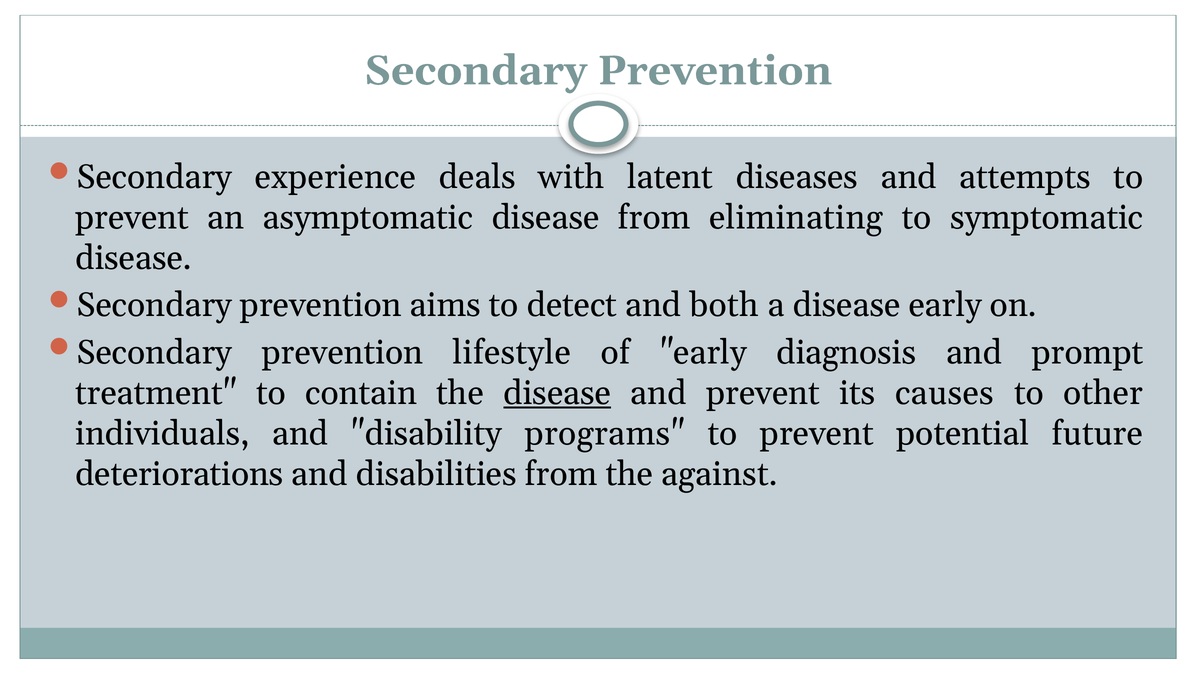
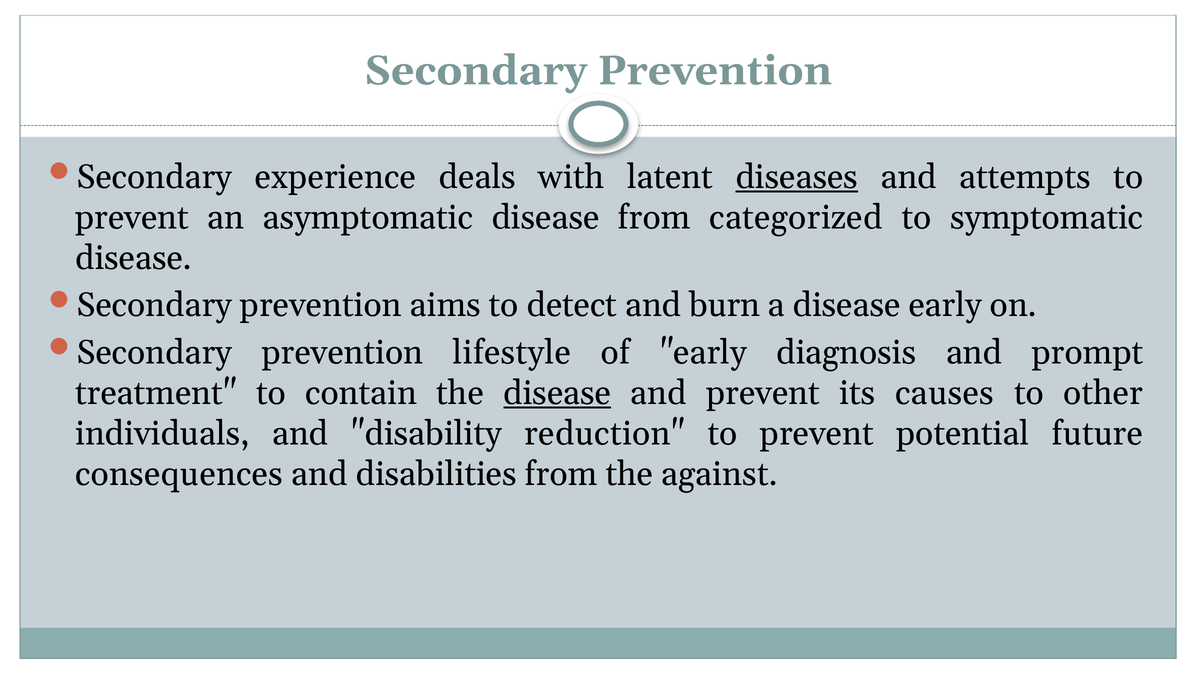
diseases underline: none -> present (797, 177)
eliminating: eliminating -> categorized (796, 217)
both: both -> burn (725, 305)
programs: programs -> reduction (605, 433)
deteriorations: deteriorations -> consequences (179, 473)
